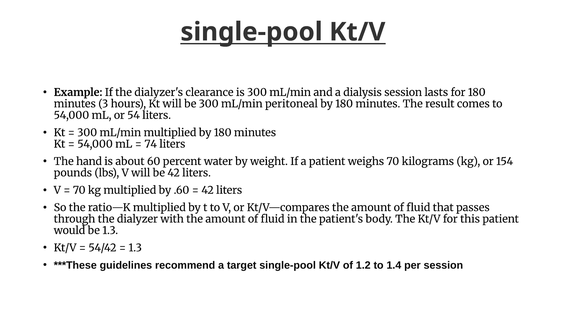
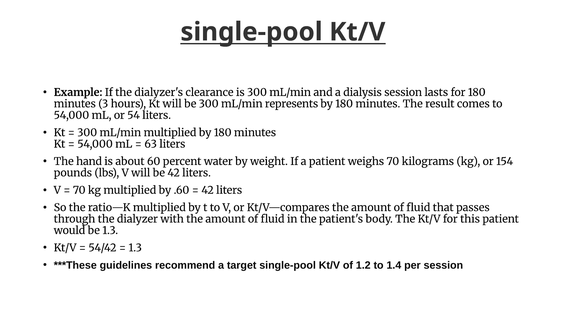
peritoneal: peritoneal -> represents (292, 104)
74: 74 -> 63 (151, 144)
